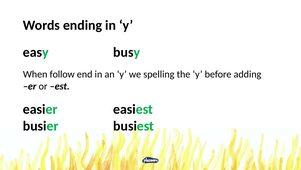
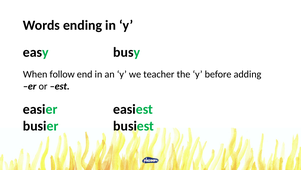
spelling: spelling -> teacher (159, 74)
